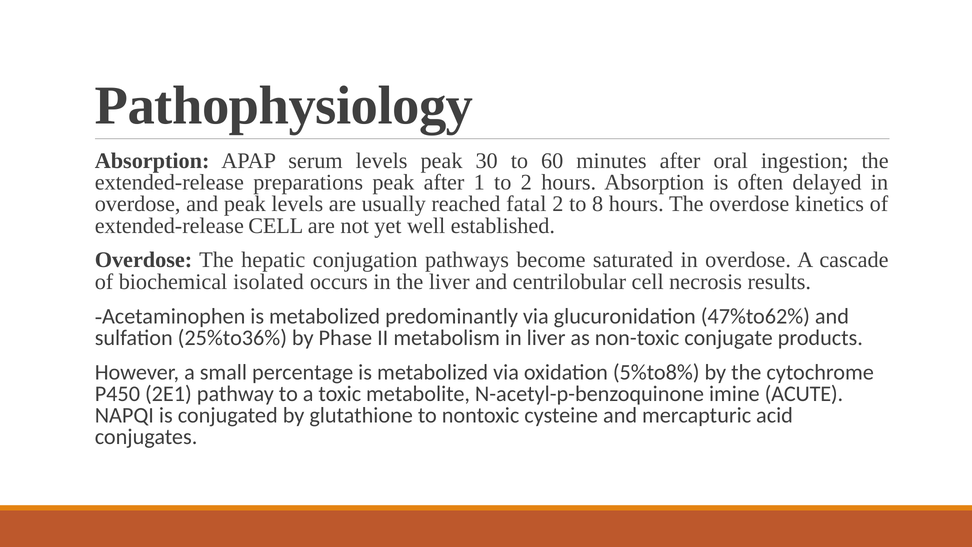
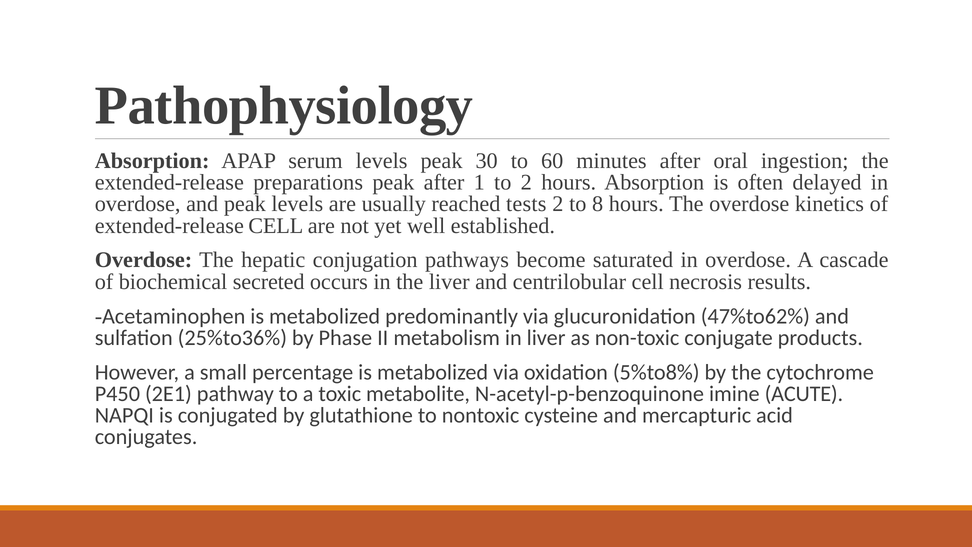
fatal: fatal -> tests (526, 204)
isolated: isolated -> secreted (269, 282)
